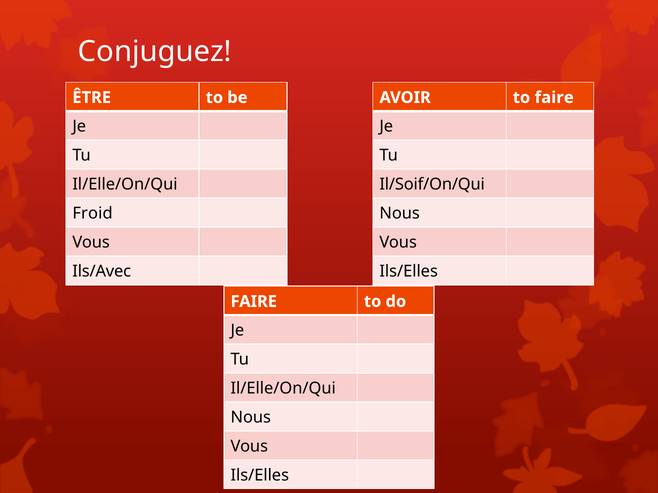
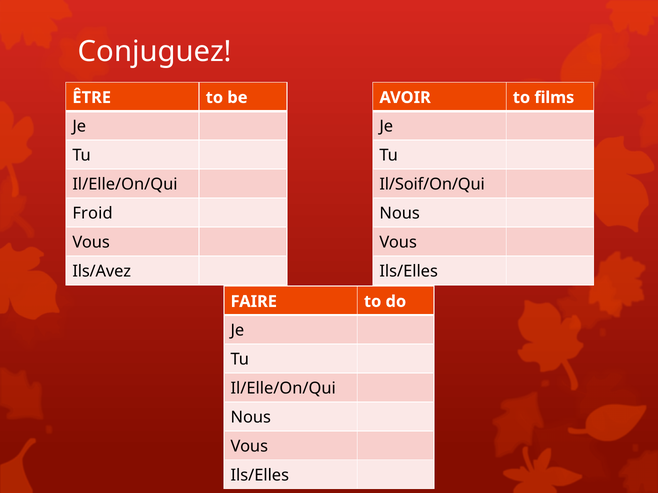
to faire: faire -> films (554, 98)
Ils/Avec: Ils/Avec -> Ils/Avez (102, 272)
